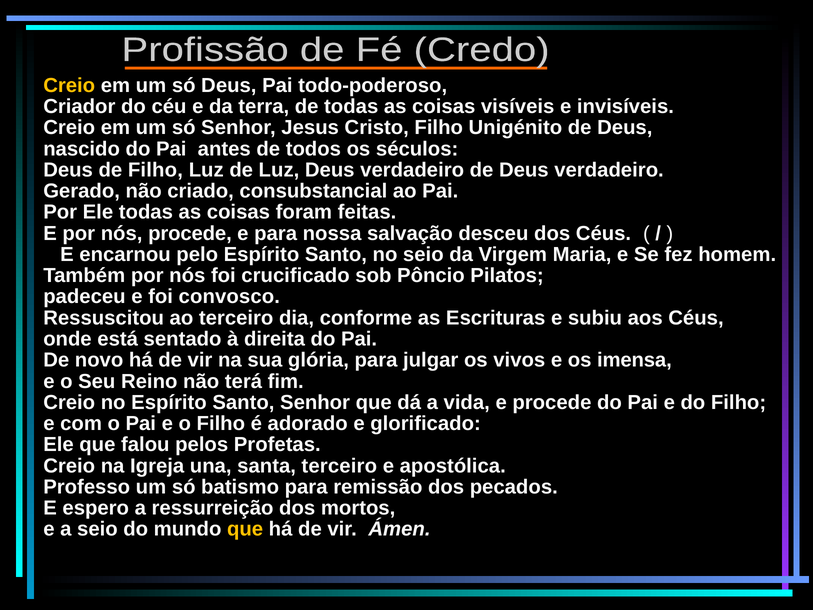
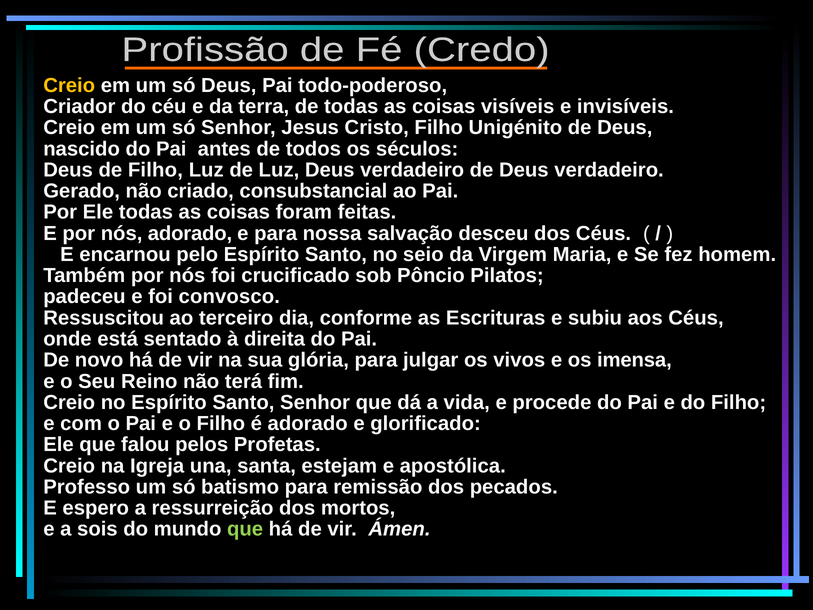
nós procede: procede -> adorado (190, 233)
santa terceiro: terceiro -> estejam (339, 466)
a seio: seio -> sois (97, 529)
que colour: yellow -> light green (245, 529)
